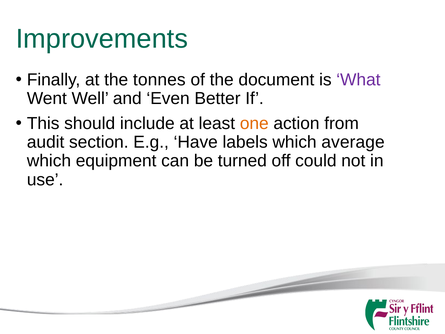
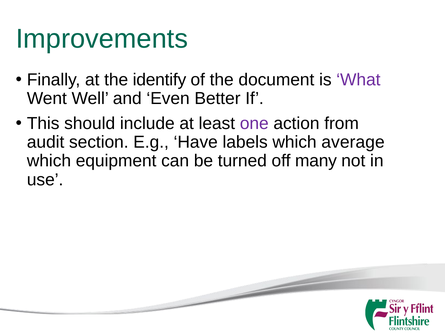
tonnes: tonnes -> identify (159, 80)
one colour: orange -> purple (254, 123)
could: could -> many (316, 161)
